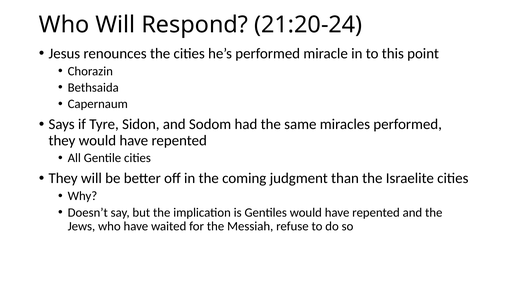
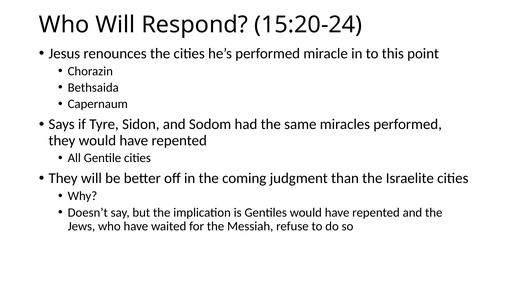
21:20-24: 21:20-24 -> 15:20-24 (308, 25)
